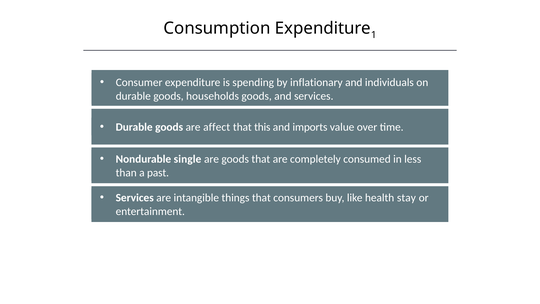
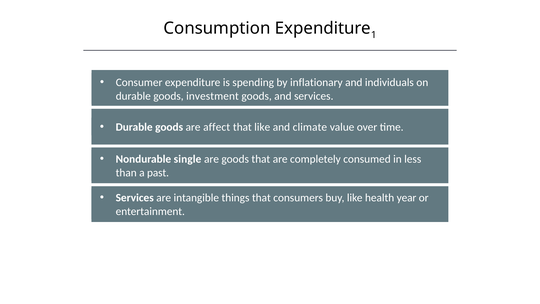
households: households -> investment (212, 96)
that this: this -> like (262, 127)
imports: imports -> climate (310, 127)
stay: stay -> year (407, 198)
